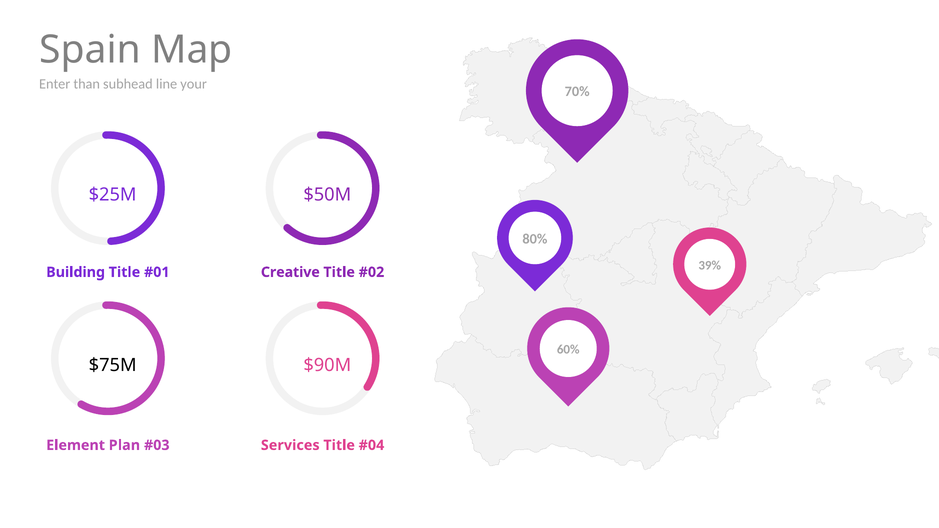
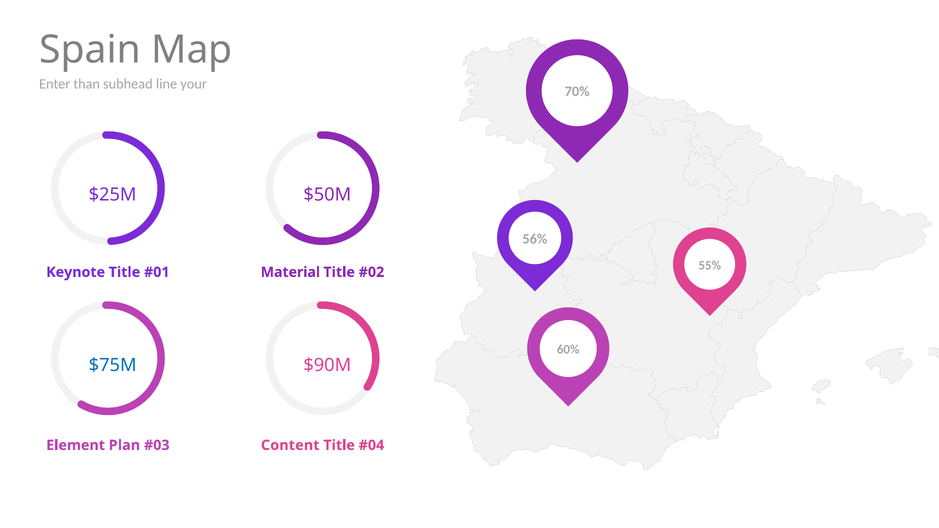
80%: 80% -> 56% (535, 239)
39%: 39% -> 55% (710, 265)
Building: Building -> Keynote (76, 272)
Creative: Creative -> Material (290, 272)
$75M colour: black -> blue (113, 365)
Services: Services -> Content (290, 445)
